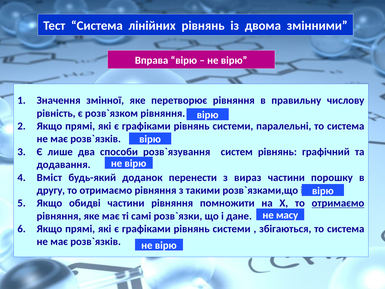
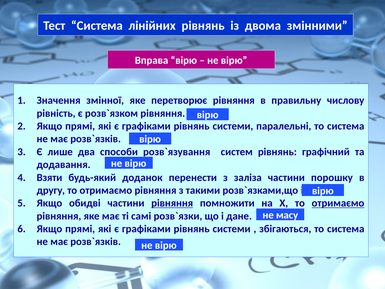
Вміст: Вміст -> Взяти (49, 177)
вираз: вираз -> заліза (248, 177)
рівняння underline: none -> present (172, 203)
